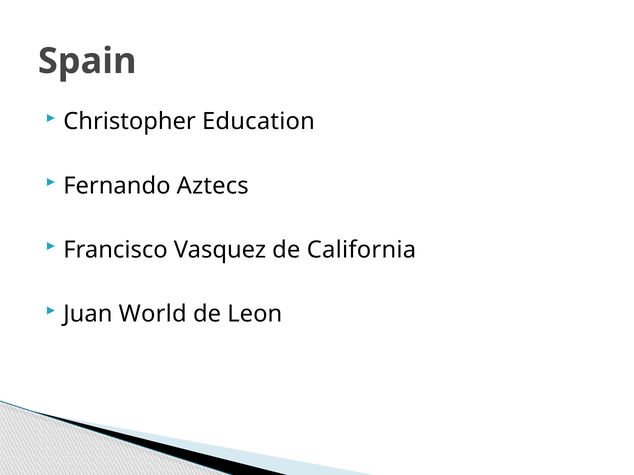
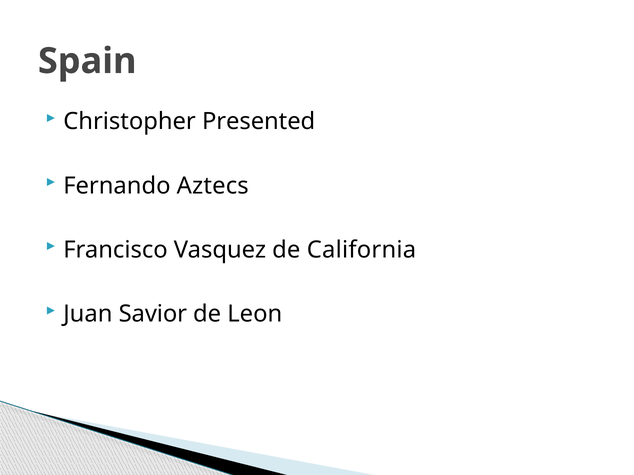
Education: Education -> Presented (259, 122)
World: World -> Savior (153, 314)
